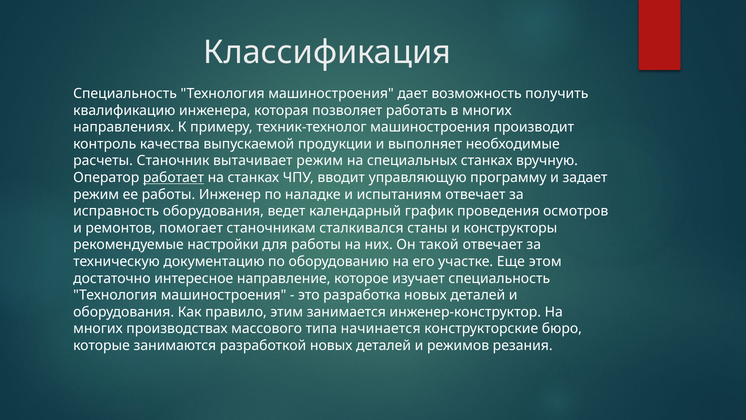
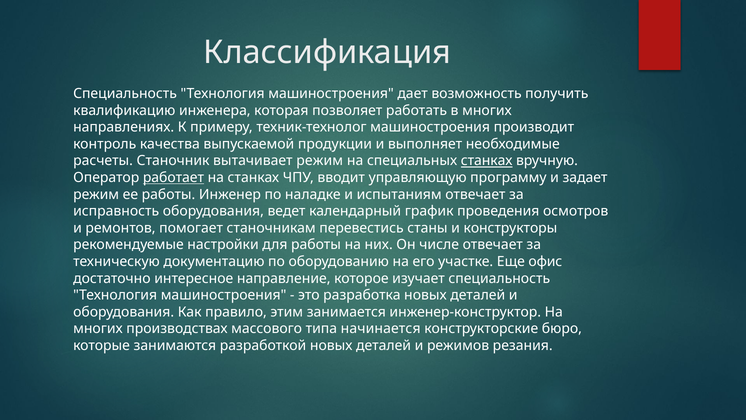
станках underline: none -> present (487, 161)
сталкивался: сталкивался -> перевестись (361, 228)
такой: такой -> числе (439, 245)
этом: этом -> офис (545, 261)
